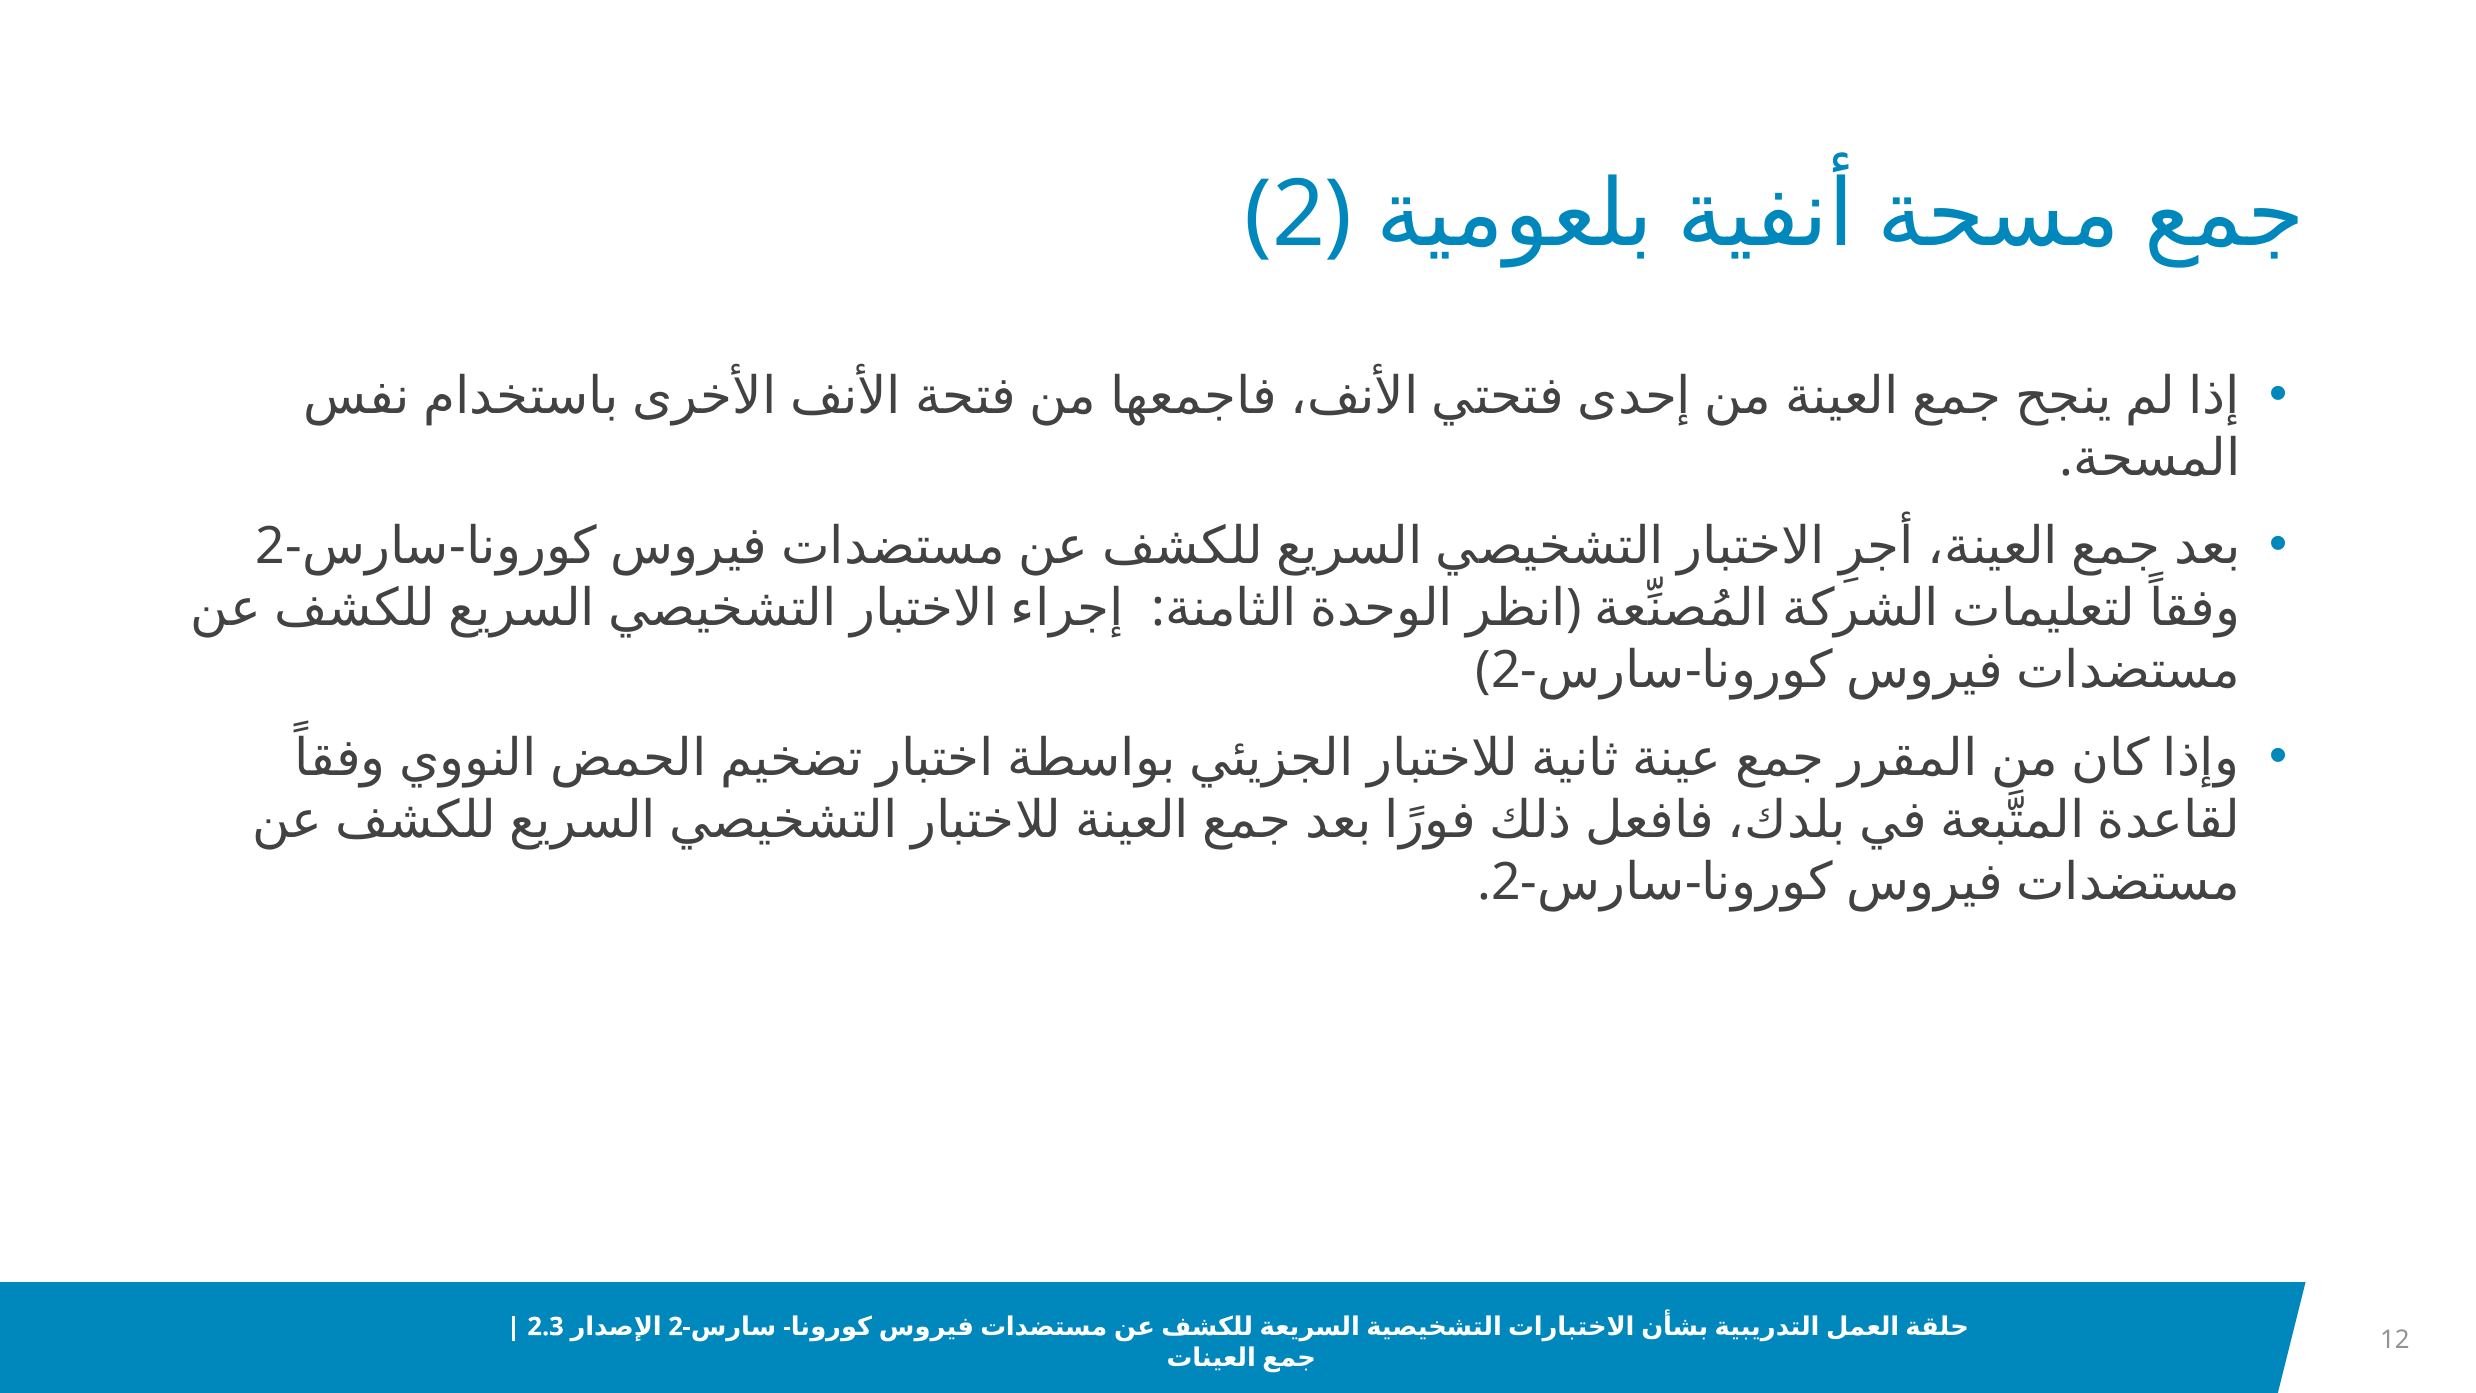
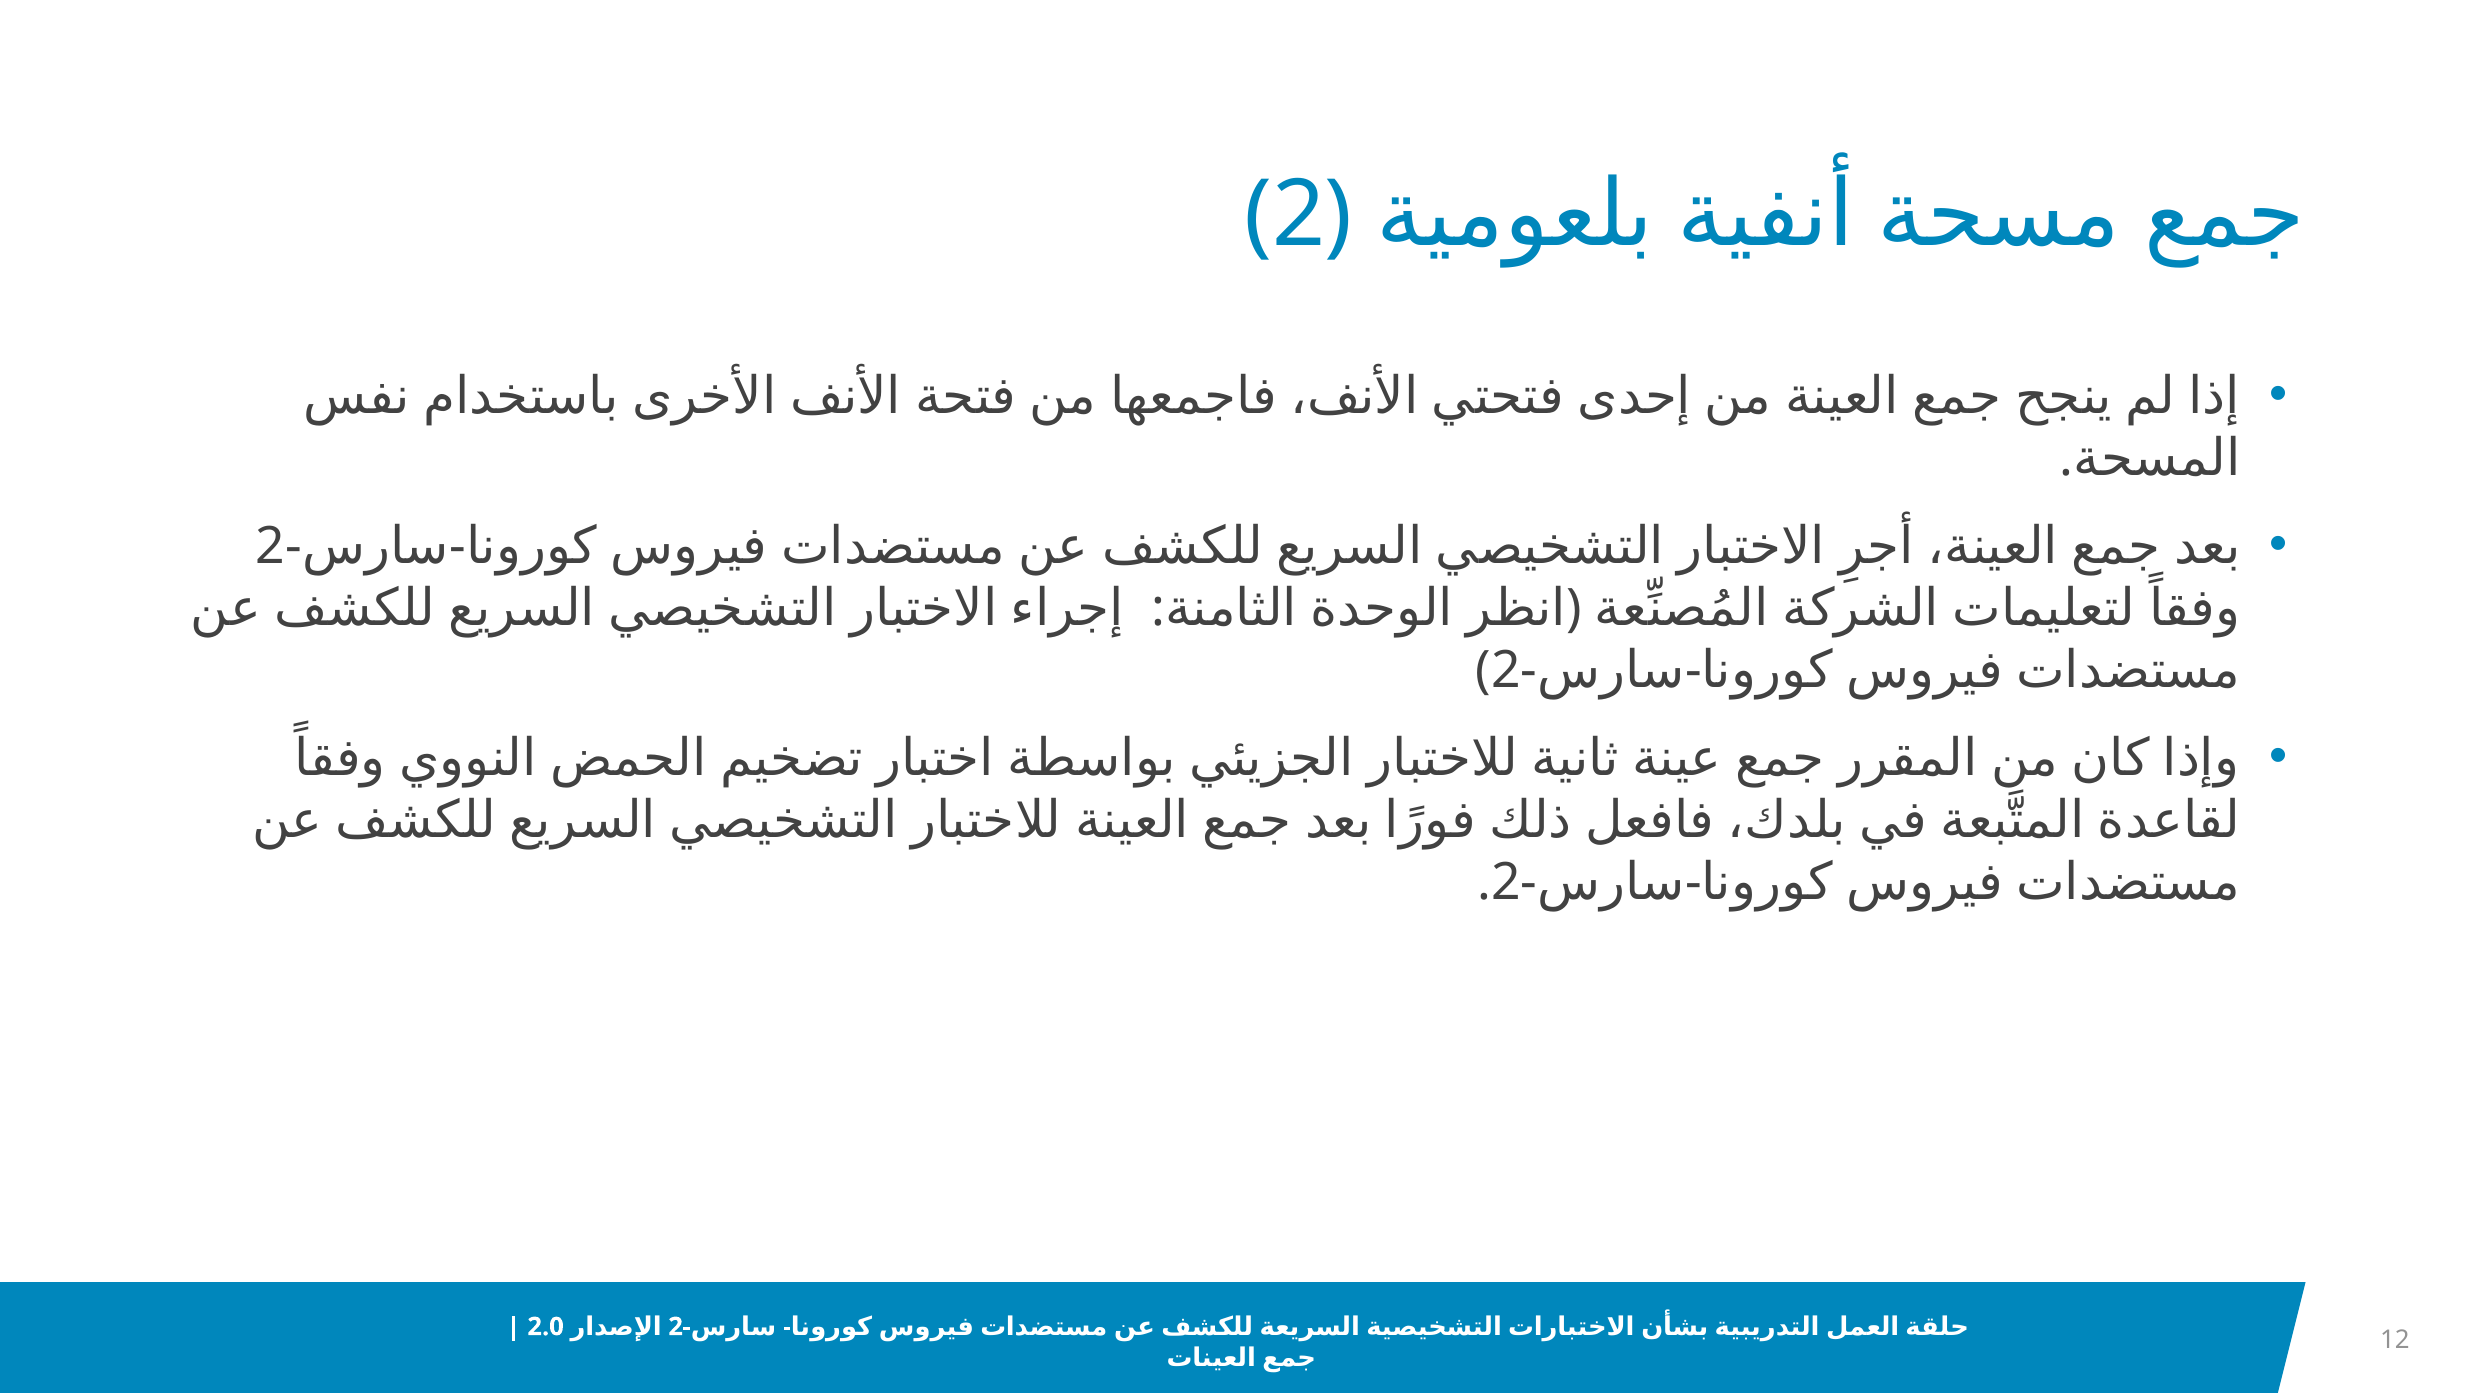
2.3: 2.3 -> 2.0 (546, 1326)
